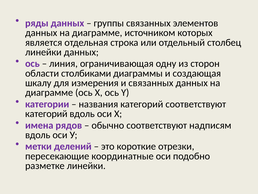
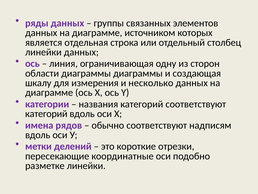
области столбиками: столбиками -> диаграммы (86, 73)
и связанных: связанных -> несколько (151, 83)
